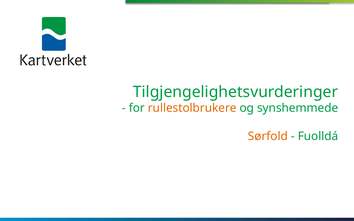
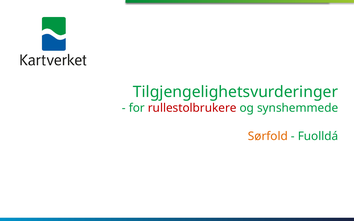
rullestolbrukere colour: orange -> red (192, 108)
